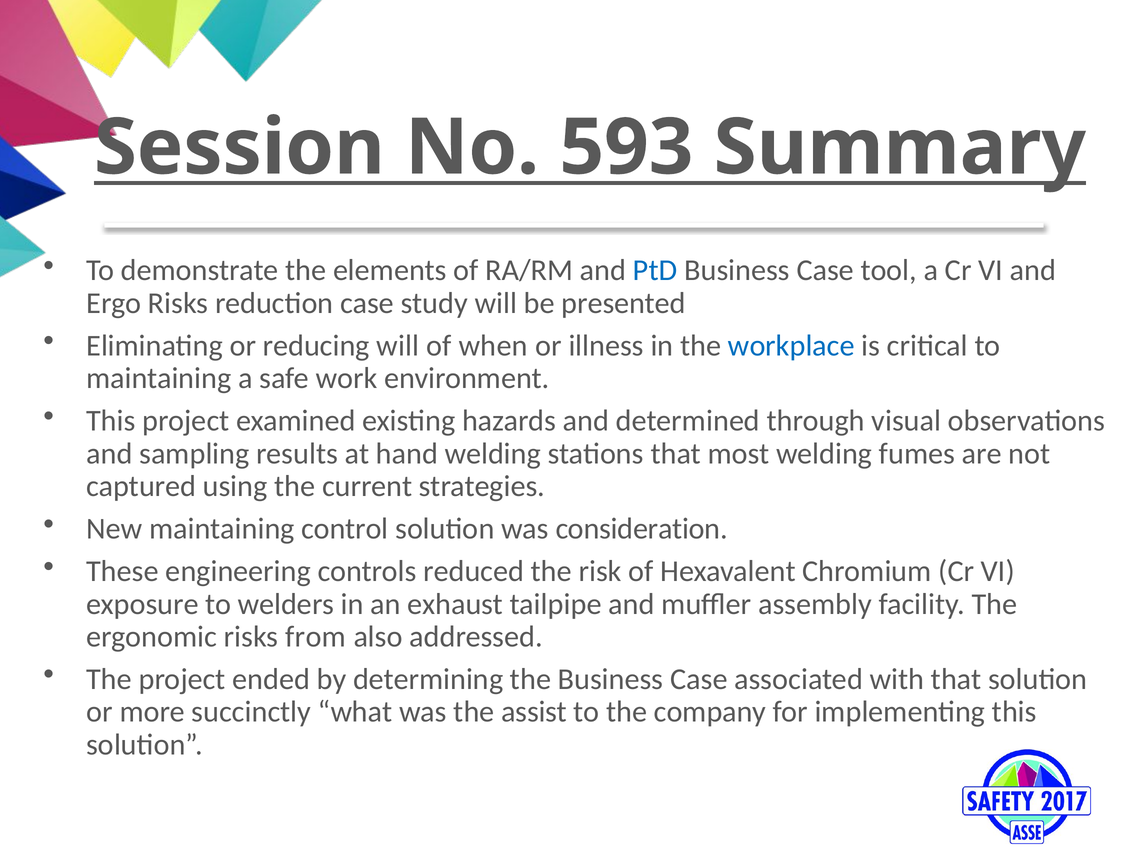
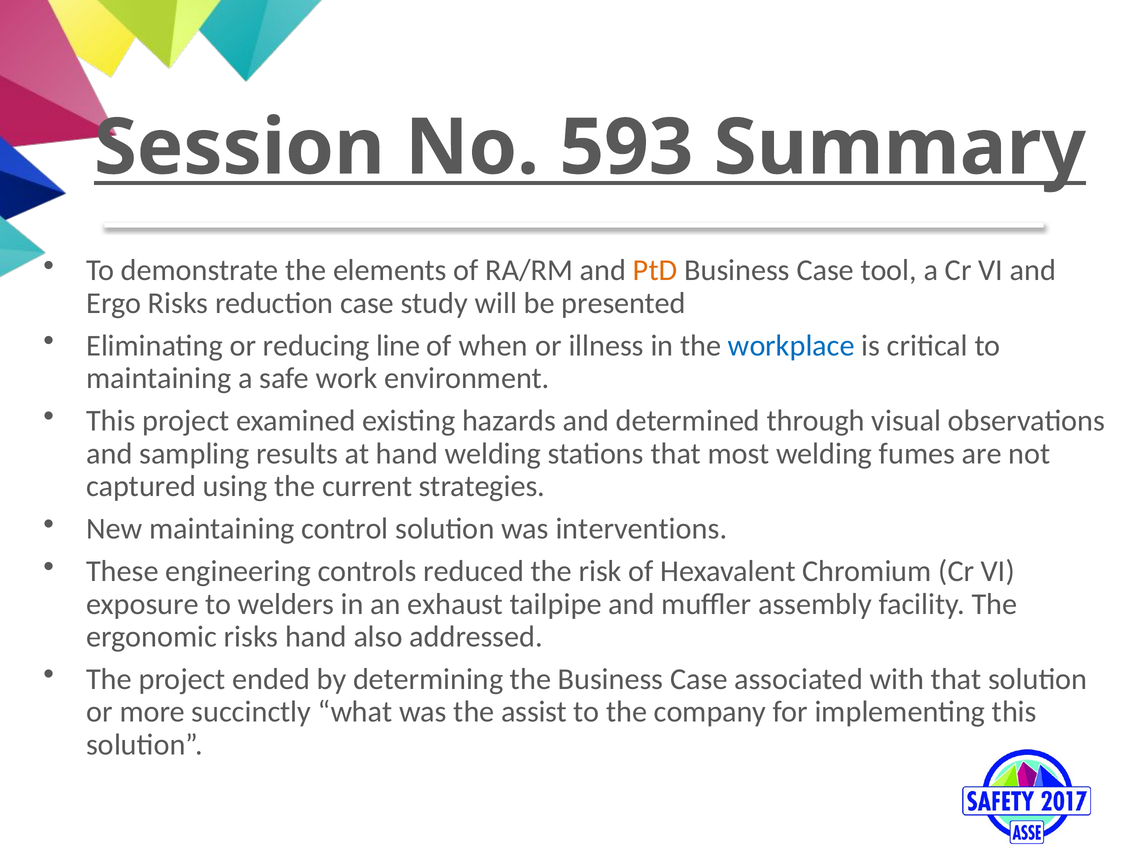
PtD colour: blue -> orange (655, 270)
reducing will: will -> line (398, 346)
consideration: consideration -> interventions (641, 529)
risks from: from -> hand (316, 637)
